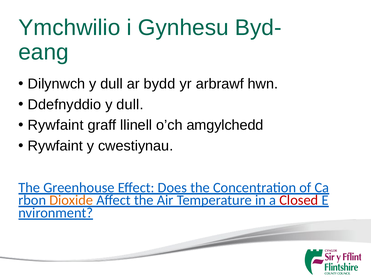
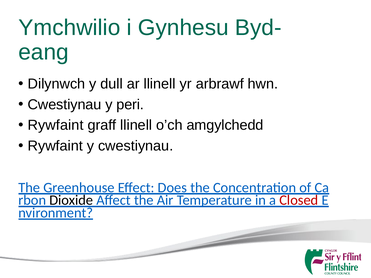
ar bydd: bydd -> llinell (160, 84)
Ddefnyddio: Ddefnyddio -> Cwestiynau (65, 105)
dull: dull -> peri (130, 105)
Dioxide colour: orange -> black (71, 200)
